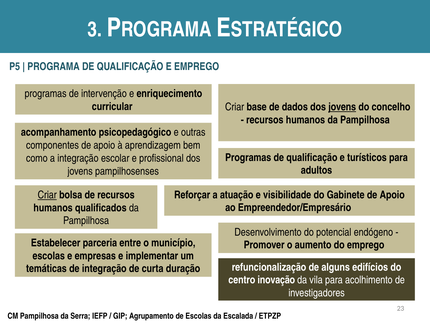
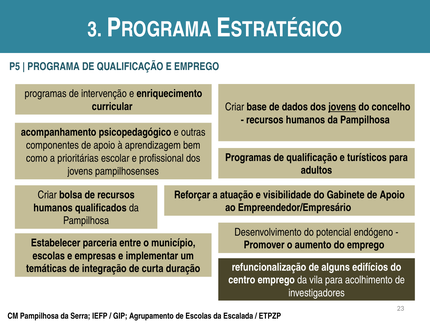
a integração: integração -> prioritárias (78, 158)
Criar underline: present -> none (47, 195)
centro inovação: inovação -> emprego (276, 280)
